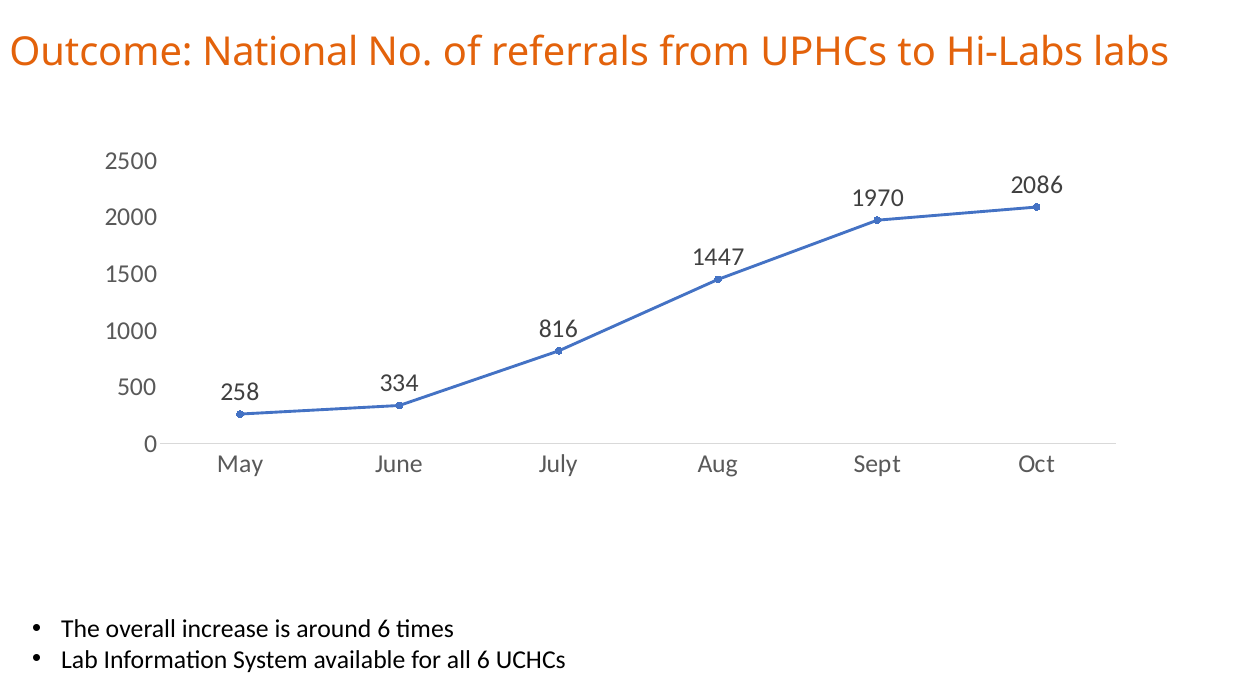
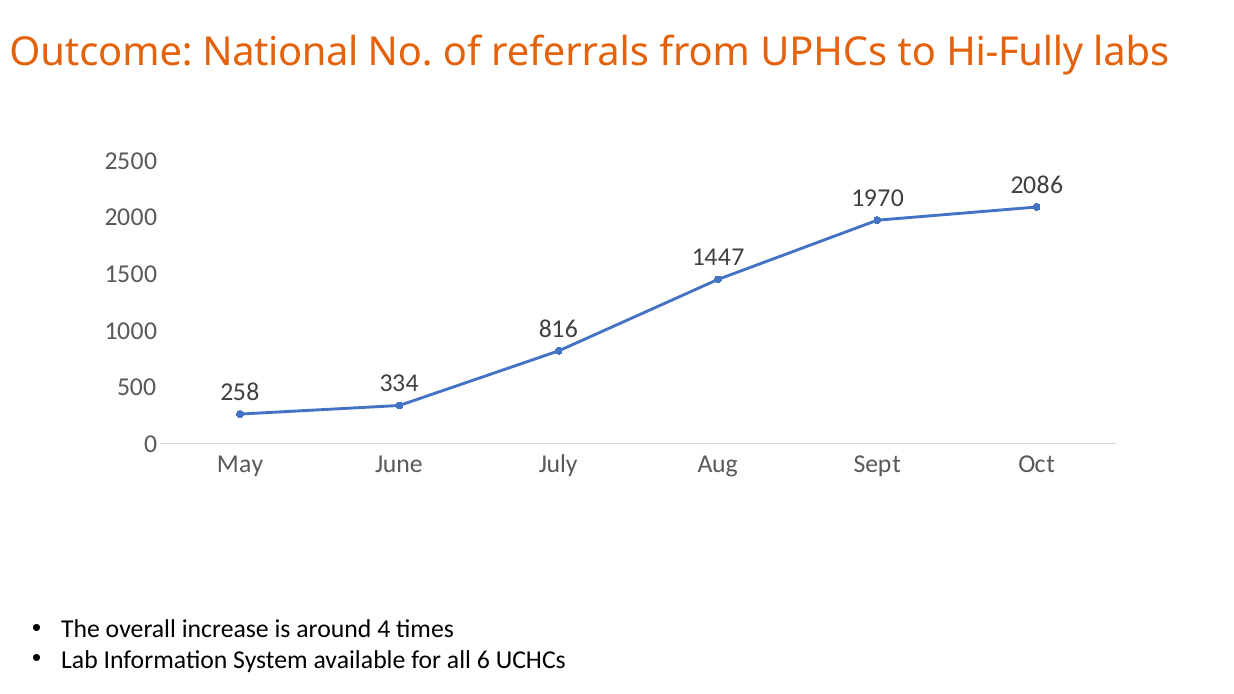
Hi-Labs: Hi-Labs -> Hi-Fully (1015, 53)
around 6: 6 -> 4 (384, 629)
